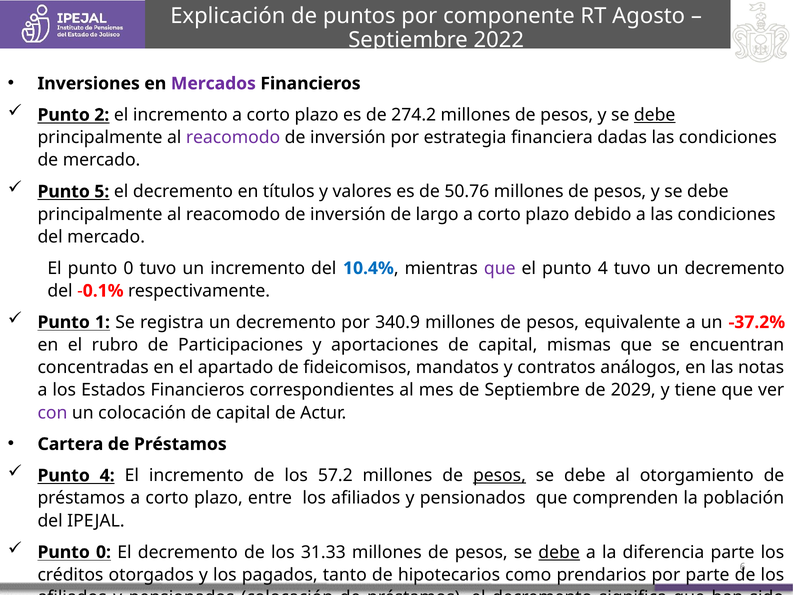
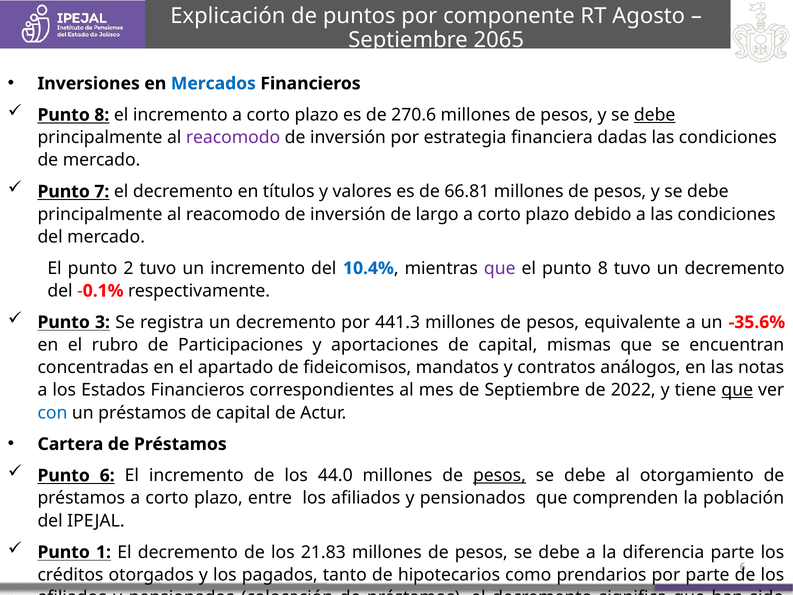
2022: 2022 -> 2065 (499, 40)
Mercados colour: purple -> blue (213, 83)
2: 2 -> 8 (102, 115)
274.2: 274.2 -> 270.6 (414, 115)
5: 5 -> 7 (102, 192)
50.76: 50.76 -> 66.81 (467, 192)
El punto 0: 0 -> 2 (128, 268)
el punto 4: 4 -> 8 (603, 268)
1: 1 -> 3 (102, 322)
340.9: 340.9 -> 441.3 (398, 322)
-37.2%: -37.2% -> -35.6% (757, 322)
2029: 2029 -> 2022 (633, 390)
que underline: none -> present (737, 390)
con colour: purple -> blue (52, 413)
un colocación: colocación -> préstamos (142, 413)
4: 4 -> 6 (107, 475)
57.2: 57.2 -> 44.0 (335, 475)
0: 0 -> 1 (103, 552)
31.33: 31.33 -> 21.83 (323, 552)
debe underline: present -> none (559, 552)
